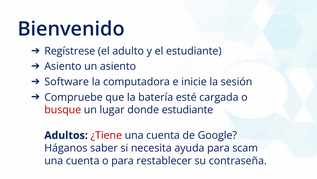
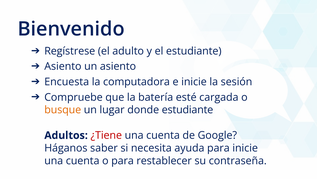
Software: Software -> Encuesta (67, 82)
busque colour: red -> orange (63, 110)
para scam: scam -> inicie (245, 148)
